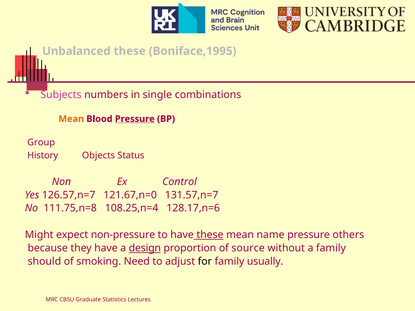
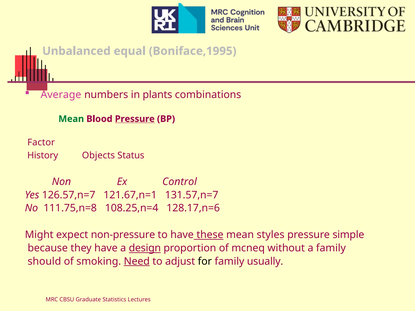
Unbalanced these: these -> equal (130, 51)
Subjects: Subjects -> Average (61, 95)
single: single -> plants (157, 95)
Mean colour: orange -> green (71, 119)
Group: Group -> Factor (41, 143)
121.67,n=0: 121.67,n=0 -> 121.67,n=1 (130, 195)
name: name -> styles (271, 235)
others: others -> simple (348, 235)
source: source -> mcneq (248, 248)
Need underline: none -> present (137, 261)
